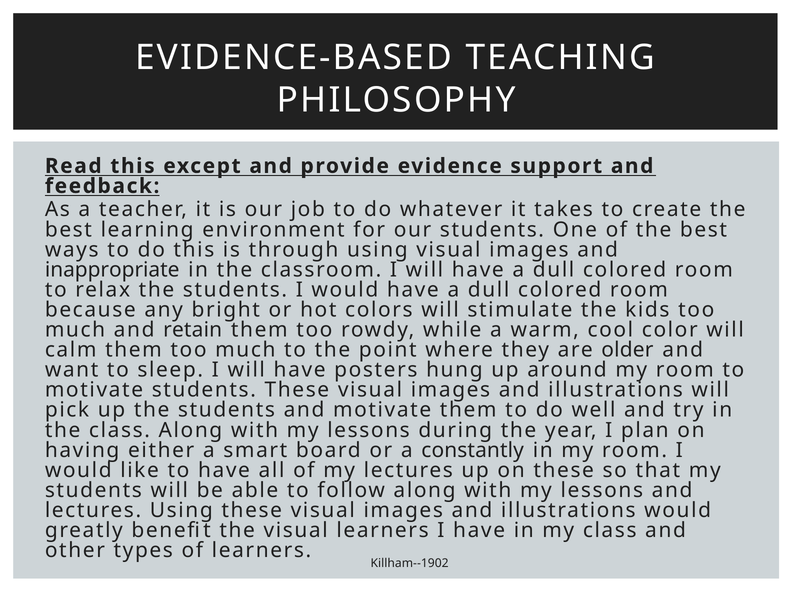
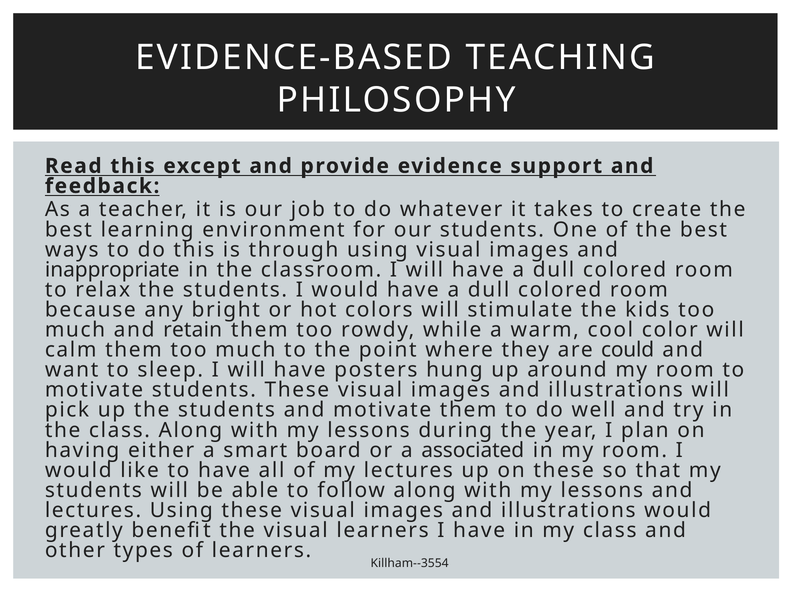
older: older -> could (628, 350)
constantly: constantly -> associated (473, 451)
Killham--1902: Killham--1902 -> Killham--3554 (410, 564)
